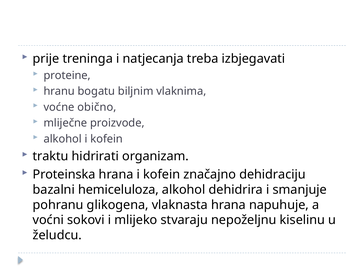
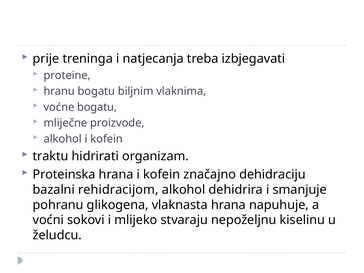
voćne obično: obično -> bogatu (97, 107)
hemiceluloza: hemiceluloza -> rehidracijom (118, 190)
